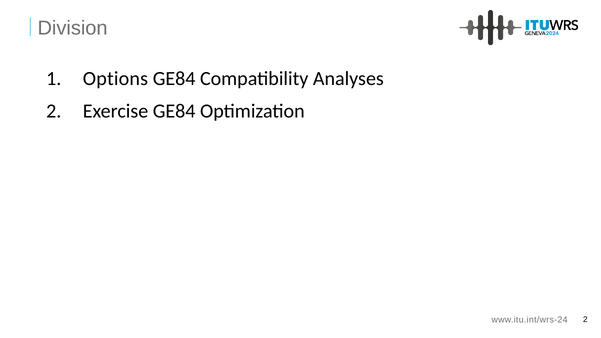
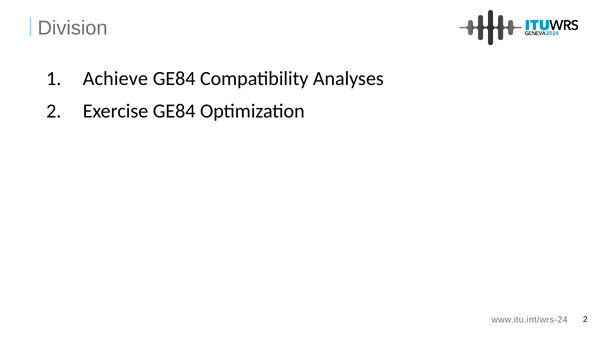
Options: Options -> Achieve (115, 78)
